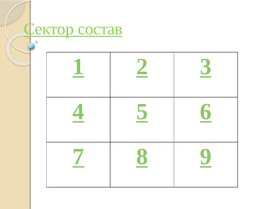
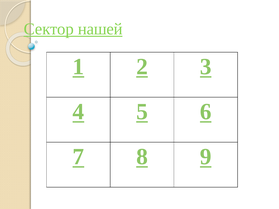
состав: состав -> нашей (100, 29)
